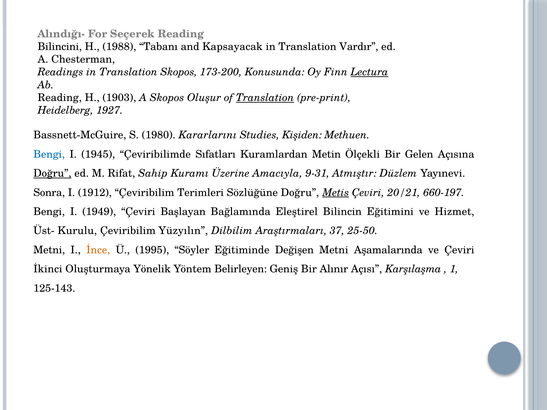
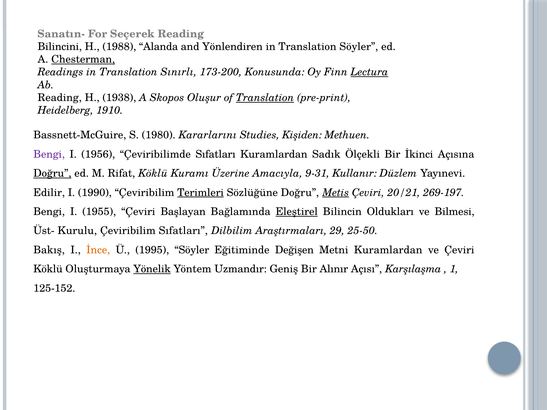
Alındığı-: Alındığı- -> Sanatın- (61, 34)
Tabanı: Tabanı -> Alanda (159, 47)
Kapsayacak: Kapsayacak -> Yönlendiren (233, 47)
Translation Vardır: Vardır -> Söyler (359, 47)
Chesterman underline: none -> present (83, 59)
Translation Skopos: Skopos -> Sınırlı (179, 72)
1903: 1903 -> 1938 (119, 98)
1927: 1927 -> 1910 (110, 110)
Bengi colour: blue -> purple (49, 154)
1945: 1945 -> 1956 (98, 154)
Metin: Metin -> Sadık (326, 154)
Gelen: Gelen -> İkinci (419, 154)
Rifat Sahip: Sahip -> Köklü (153, 173)
Atmıştır: Atmıştır -> Kullanır (355, 173)
Sonra: Sonra -> Edilir (49, 193)
1912: 1912 -> 1990 (95, 193)
Terimleri underline: none -> present (201, 193)
660-197: 660-197 -> 269-197 (444, 193)
1949: 1949 -> 1955 (99, 212)
Eleştirel underline: none -> present (297, 212)
Eğitimini: Eğitimini -> Oldukları (390, 212)
Hizmet: Hizmet -> Bilmesi (455, 212)
Çeviribilim Yüzyılın: Yüzyılın -> Sıfatları (183, 231)
37: 37 -> 29 (337, 231)
Metni: Metni -> Bakış (49, 250)
Metni Aşamalarında: Aşamalarında -> Kuramlardan (388, 250)
İkinci: İkinci -> Köklü (48, 269)
Yönelik underline: none -> present (152, 269)
Belirleyen: Belirleyen -> Uzmandır (241, 269)
125-143: 125-143 -> 125-152 (54, 288)
